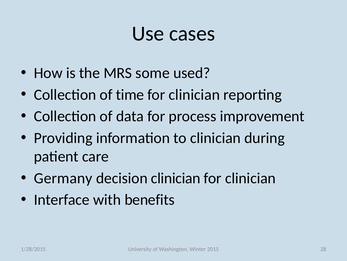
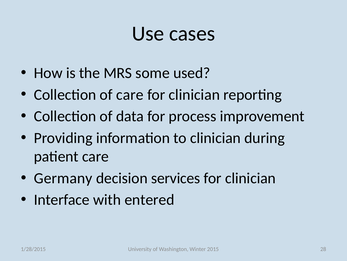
of time: time -> care (130, 94)
decision clinician: clinician -> services (176, 178)
benefits: benefits -> entered (149, 199)
